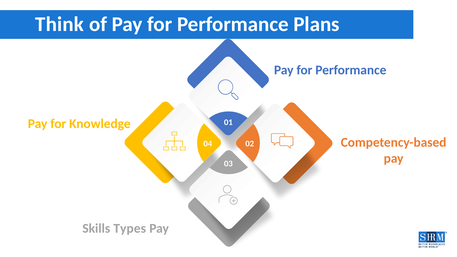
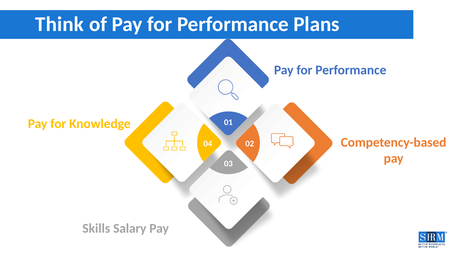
Types: Types -> Salary (130, 228)
